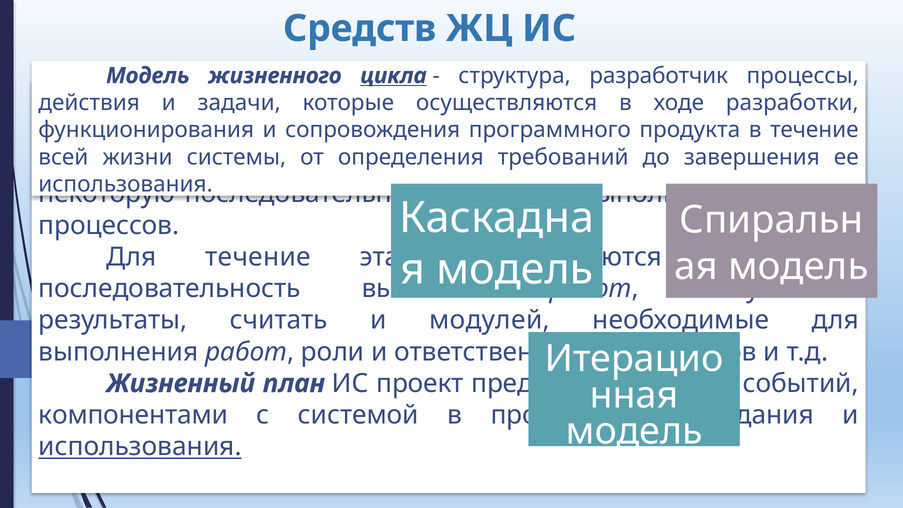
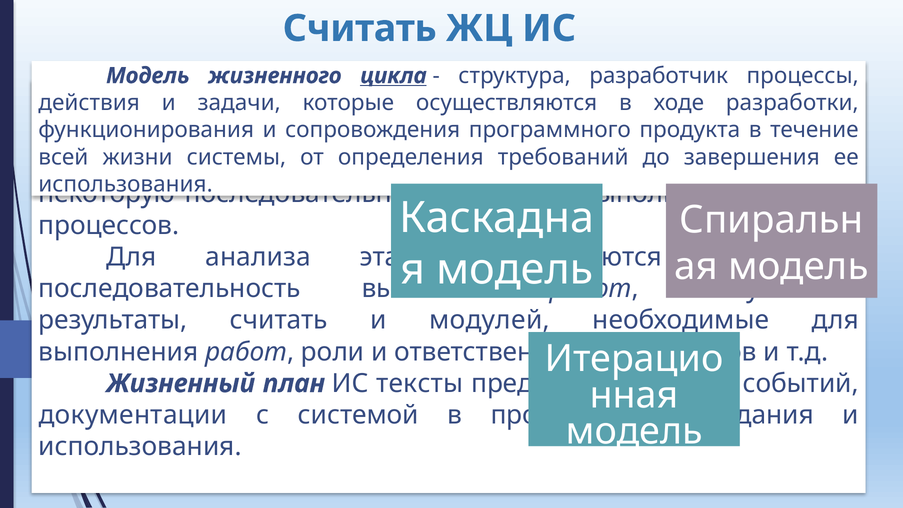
Средств: Средств -> Считать (360, 29)
Для течение: течение -> анализа (258, 257)
проект: проект -> тексты (420, 383)
компонентами: компонентами -> документации (133, 415)
использования underline: present -> none (140, 447)
